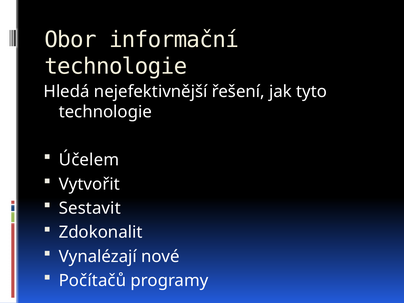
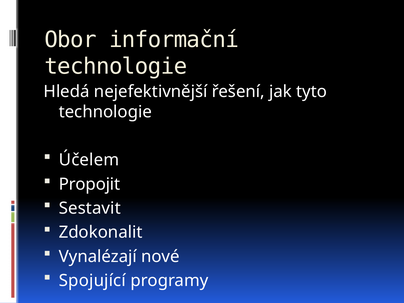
Vytvořit: Vytvořit -> Propojit (89, 184)
Počítačů: Počítačů -> Spojující (92, 281)
